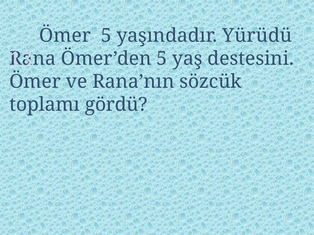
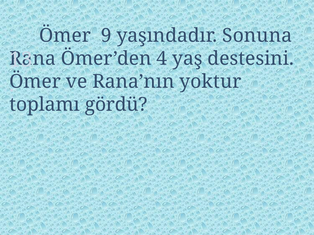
Ömer 5: 5 -> 9 (106, 36)
Yürüdü: Yürüdü -> Sonuna (257, 36)
Ömer’den 5: 5 -> 4 (162, 59)
sözcük: sözcük -> yoktur (210, 82)
